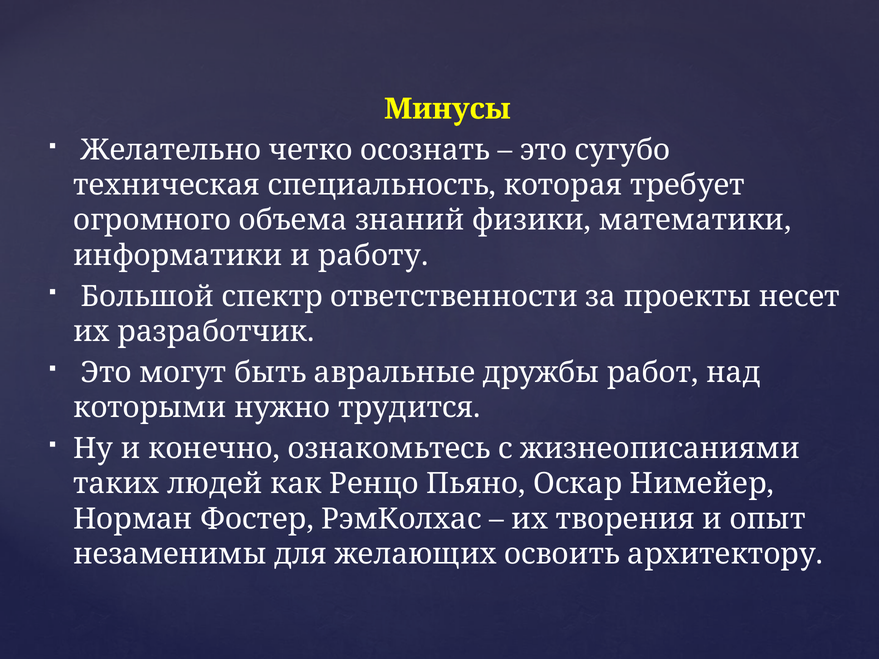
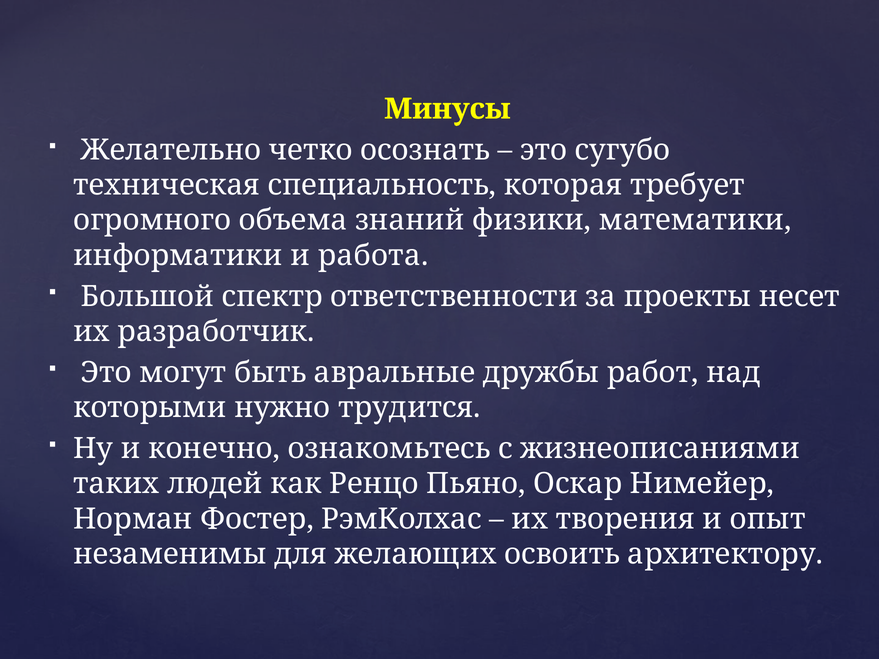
работу: работу -> работа (373, 255)
